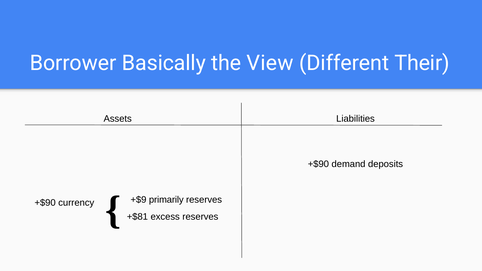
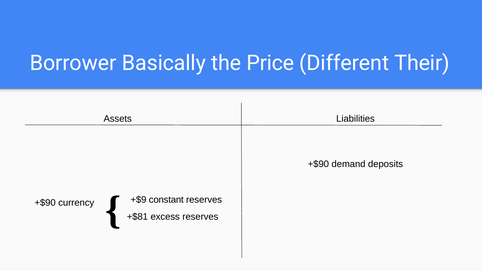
View: View -> Price (270, 63)
primarily: primarily -> constant (166, 200)
